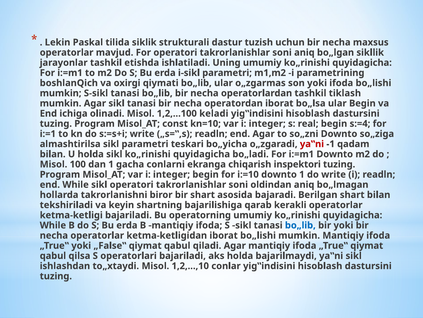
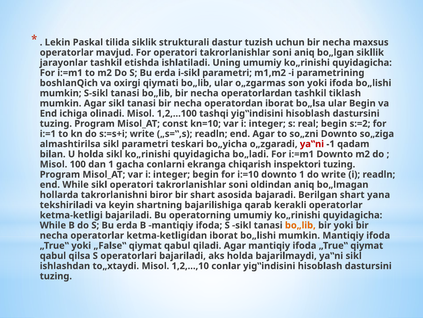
keladi: keladi -> tashqi (214, 113)
s:=4: s:=4 -> s:=2 (360, 123)
shart bilan: bilan -> yana (379, 194)
bo„lib colour: blue -> orange (300, 225)
